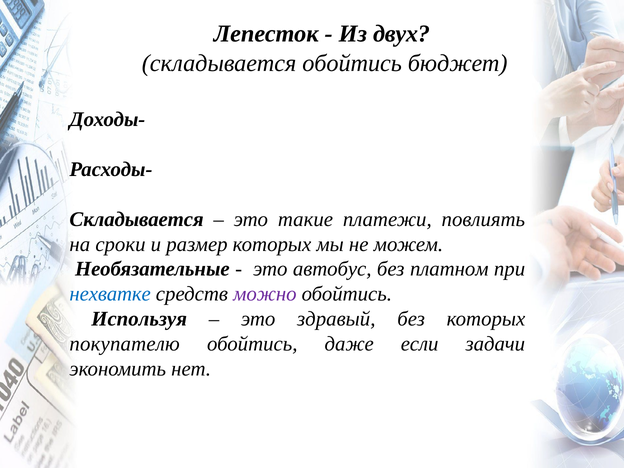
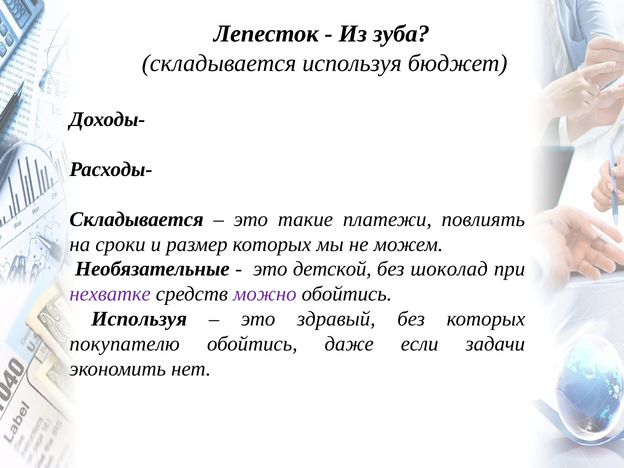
двух: двух -> зуба (401, 34)
складывается обойтись: обойтись -> используя (352, 63)
автобус: автобус -> детской (332, 269)
платном: платном -> шоколад (449, 269)
нехватке colour: blue -> purple (110, 294)
